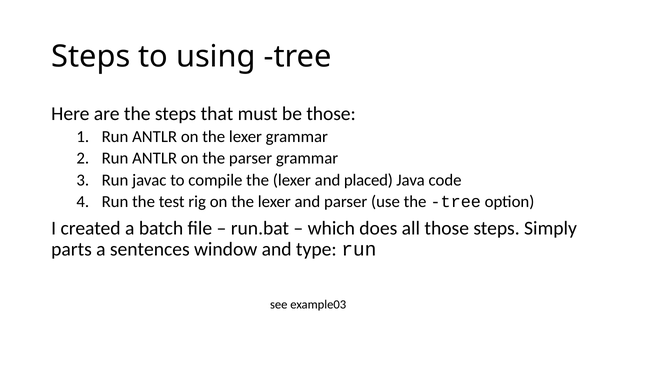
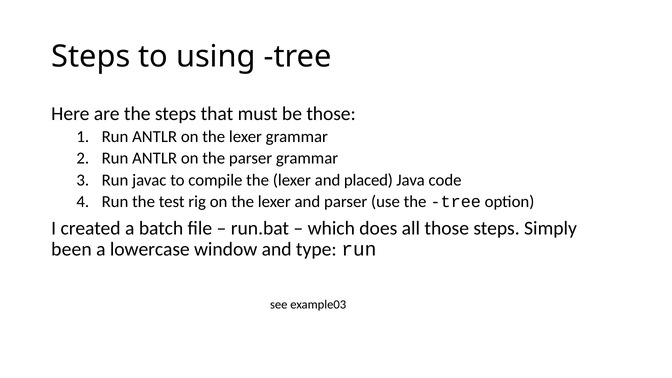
parts: parts -> been (71, 249)
sentences: sentences -> lowercase (150, 249)
